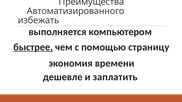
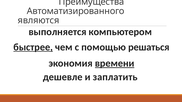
избежать: избежать -> являются (38, 20)
страницу: страницу -> решаться (149, 47)
времени underline: none -> present (115, 63)
